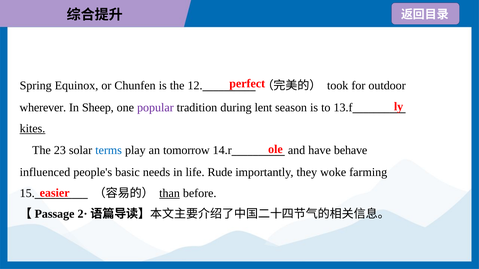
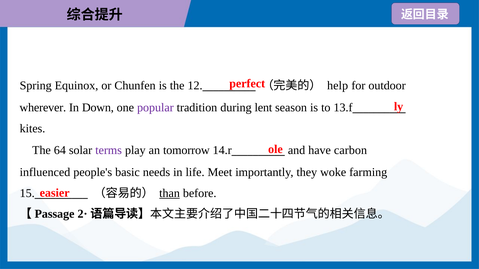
took: took -> help (338, 86)
Sheep: Sheep -> Down (98, 108)
kites underline: present -> none (33, 129)
23: 23 -> 64 (60, 150)
terms colour: blue -> purple (109, 150)
behave: behave -> carbon (351, 150)
Rude: Rude -> Meet (220, 172)
